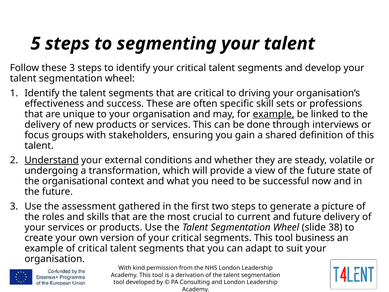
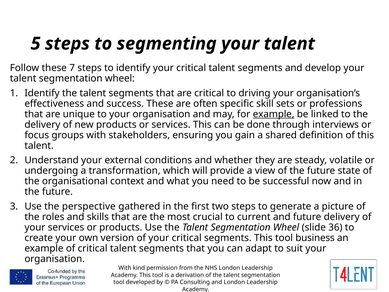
these 3: 3 -> 7 (72, 68)
Understand underline: present -> none (52, 160)
assessment: assessment -> perspective (89, 206)
38: 38 -> 36 (335, 227)
